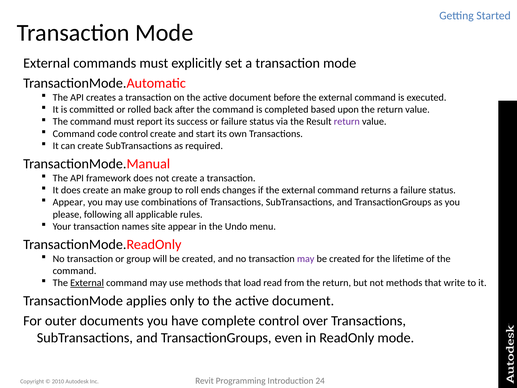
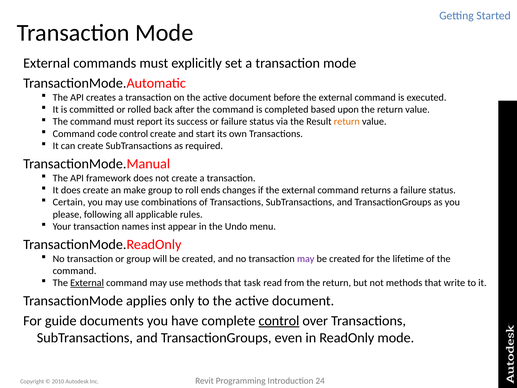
return colour: purple -> orange (347, 122)
Appear: Appear -> Certain (69, 202)
site: site -> inst (158, 226)
load: load -> task (252, 283)
outer: outer -> guide (61, 321)
control underline: none -> present (279, 321)
